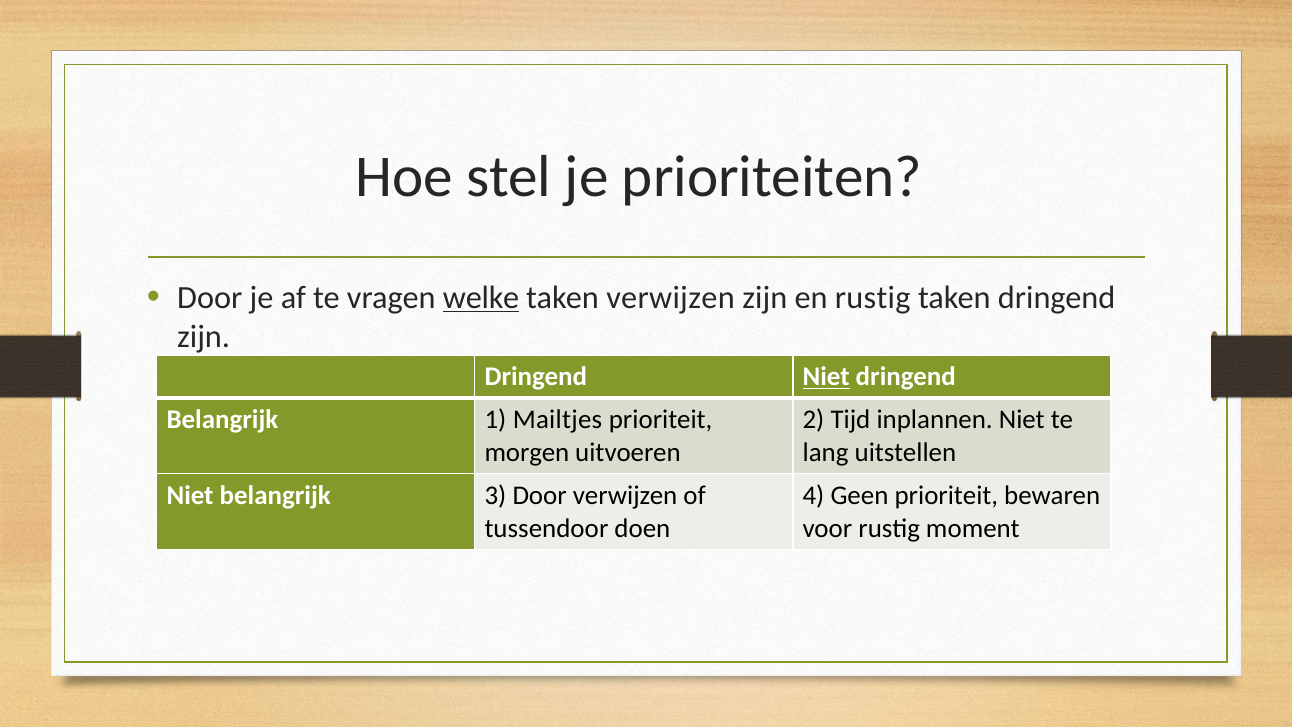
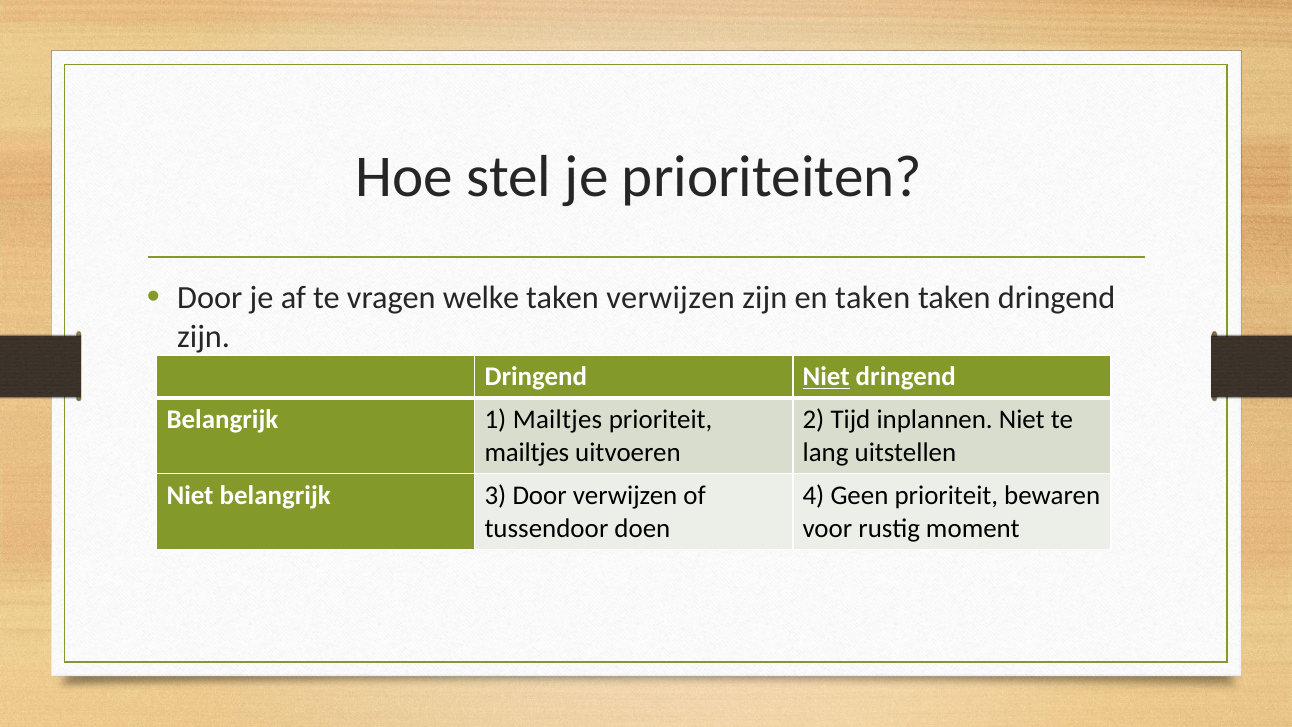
welke underline: present -> none (481, 297)
en rustig: rustig -> taken (873, 297)
morgen: morgen -> mailtjes (527, 452)
